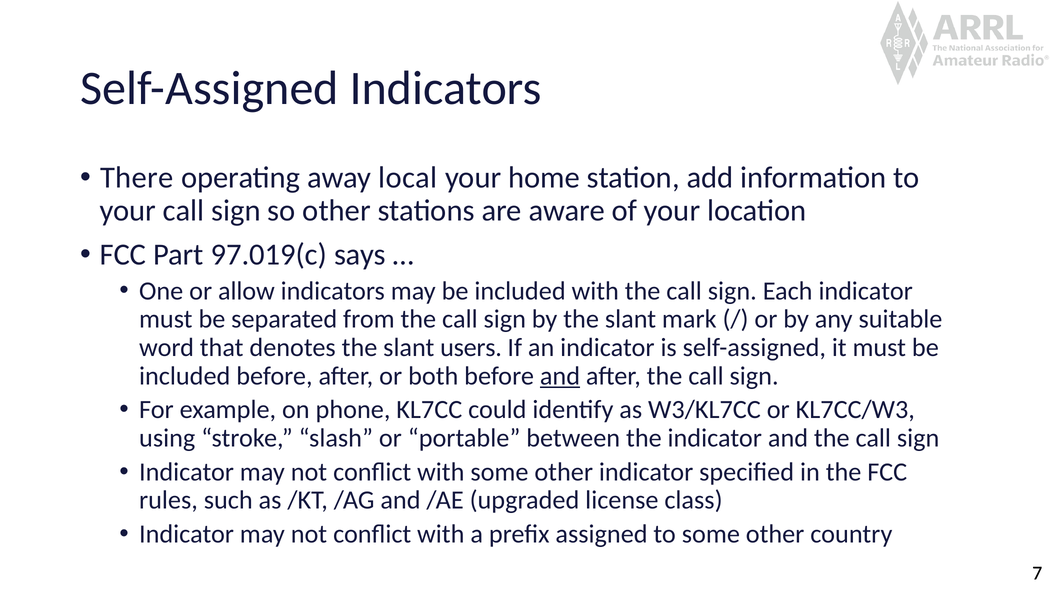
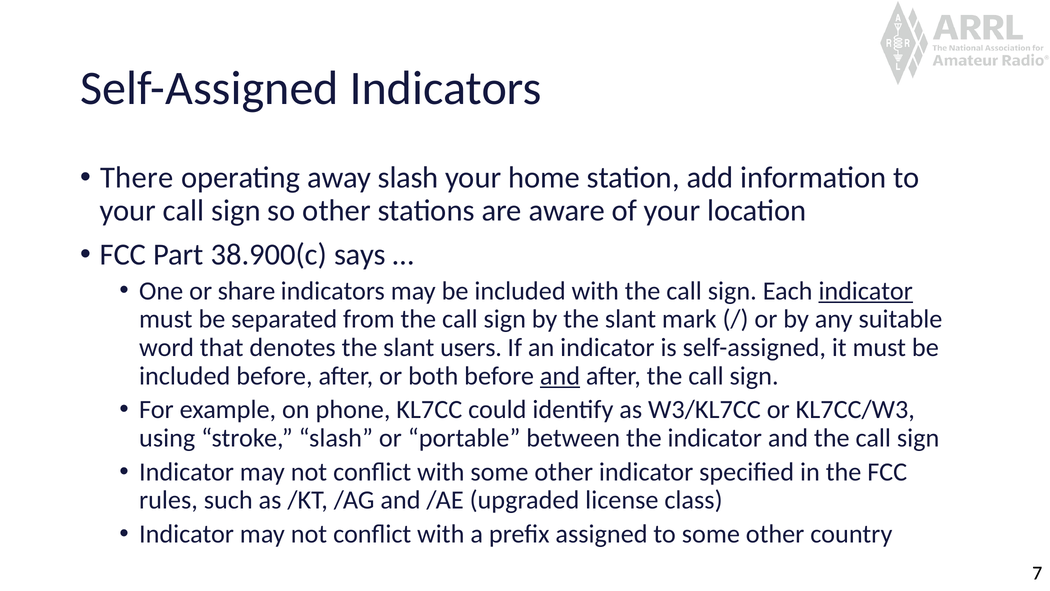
away local: local -> slash (408, 177)
97.019(c: 97.019(c -> 38.900(c (269, 254)
allow: allow -> share (247, 291)
indicator underline: none -> present (866, 291)
